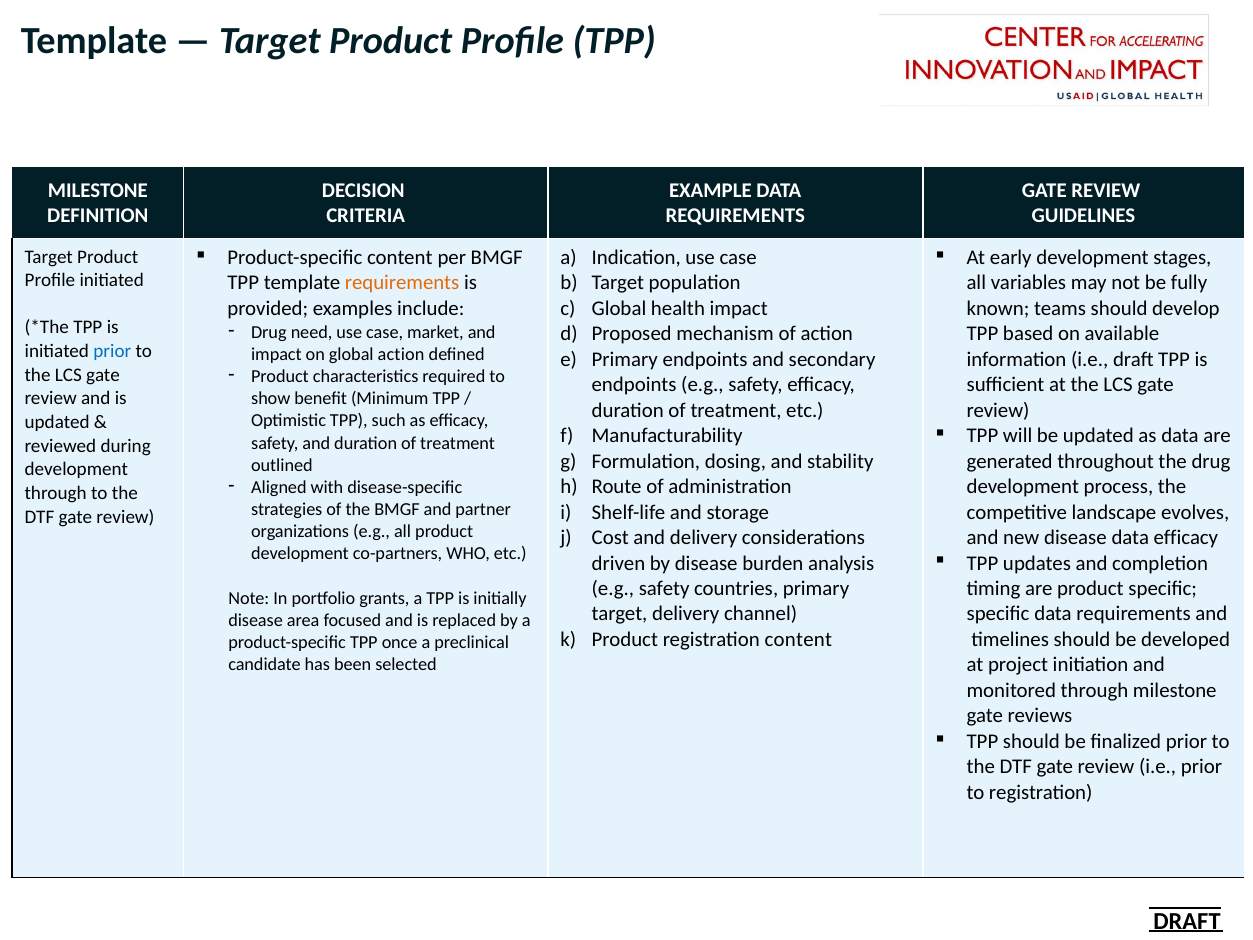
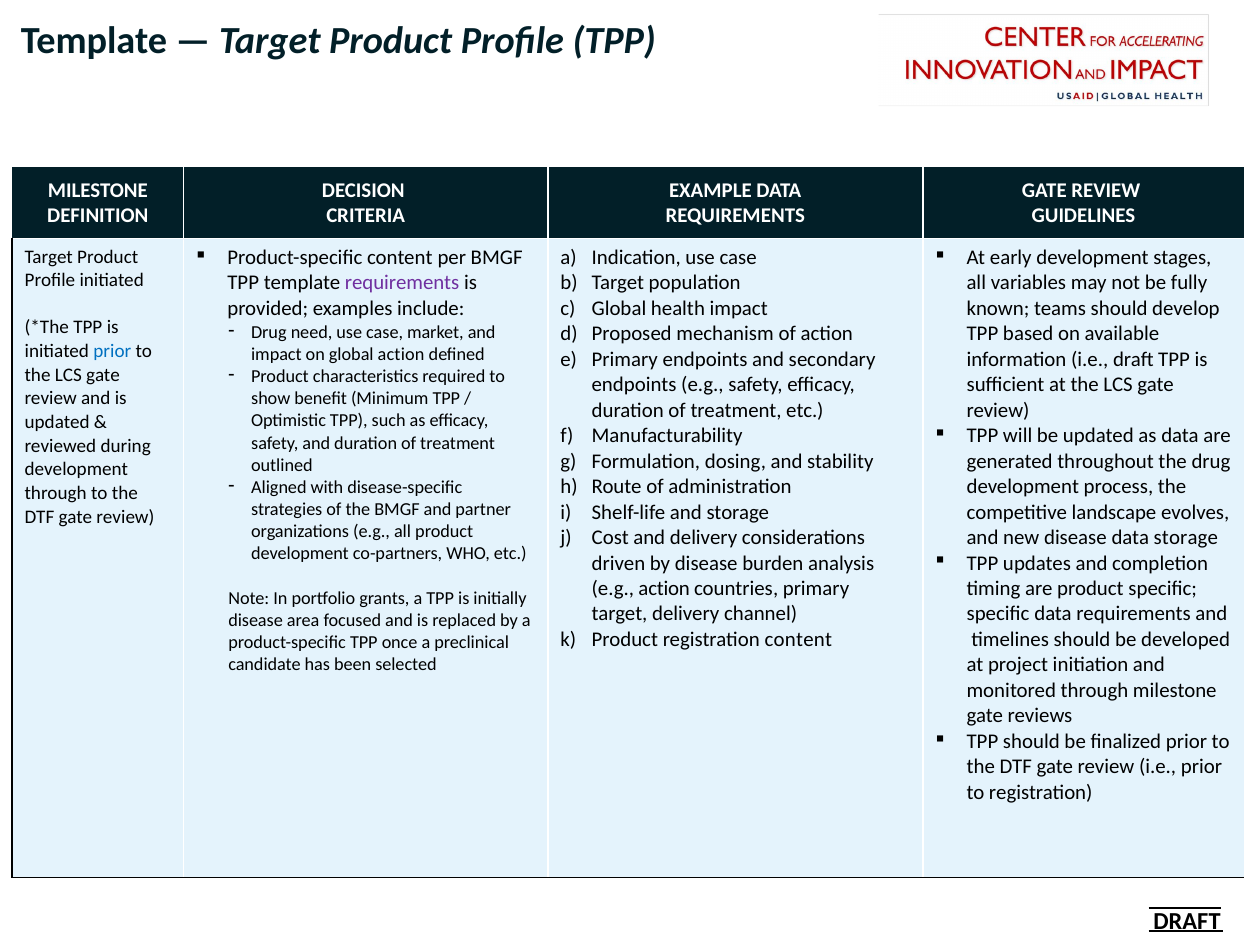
requirements colour: orange -> purple (402, 283)
data efficacy: efficacy -> storage (1186, 538)
safety: safety -> action (664, 588)
